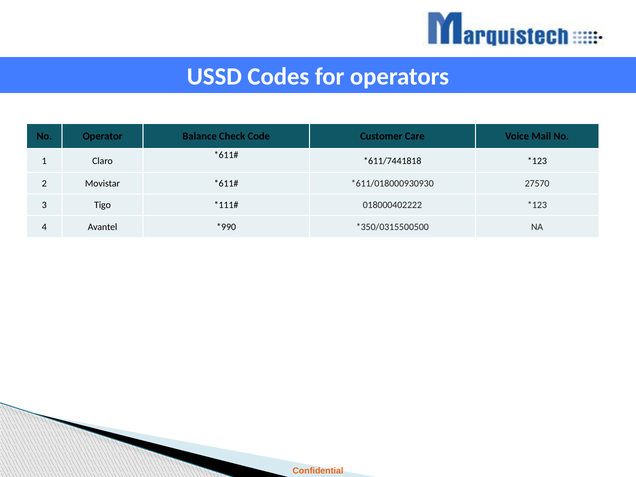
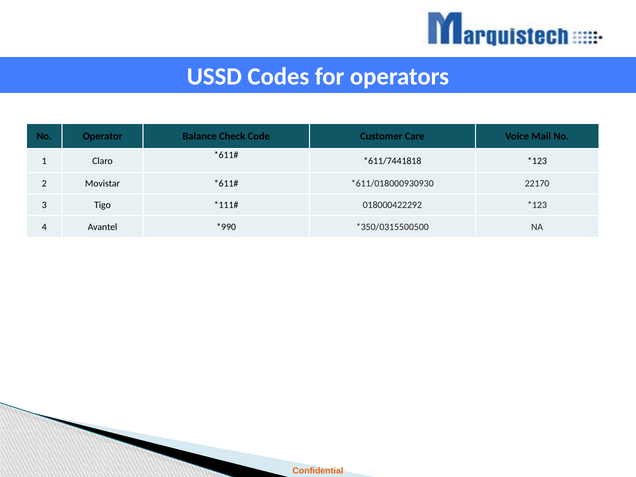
27570: 27570 -> 22170 (537, 184)
018000402222: 018000402222 -> 018000422292 (392, 205)
